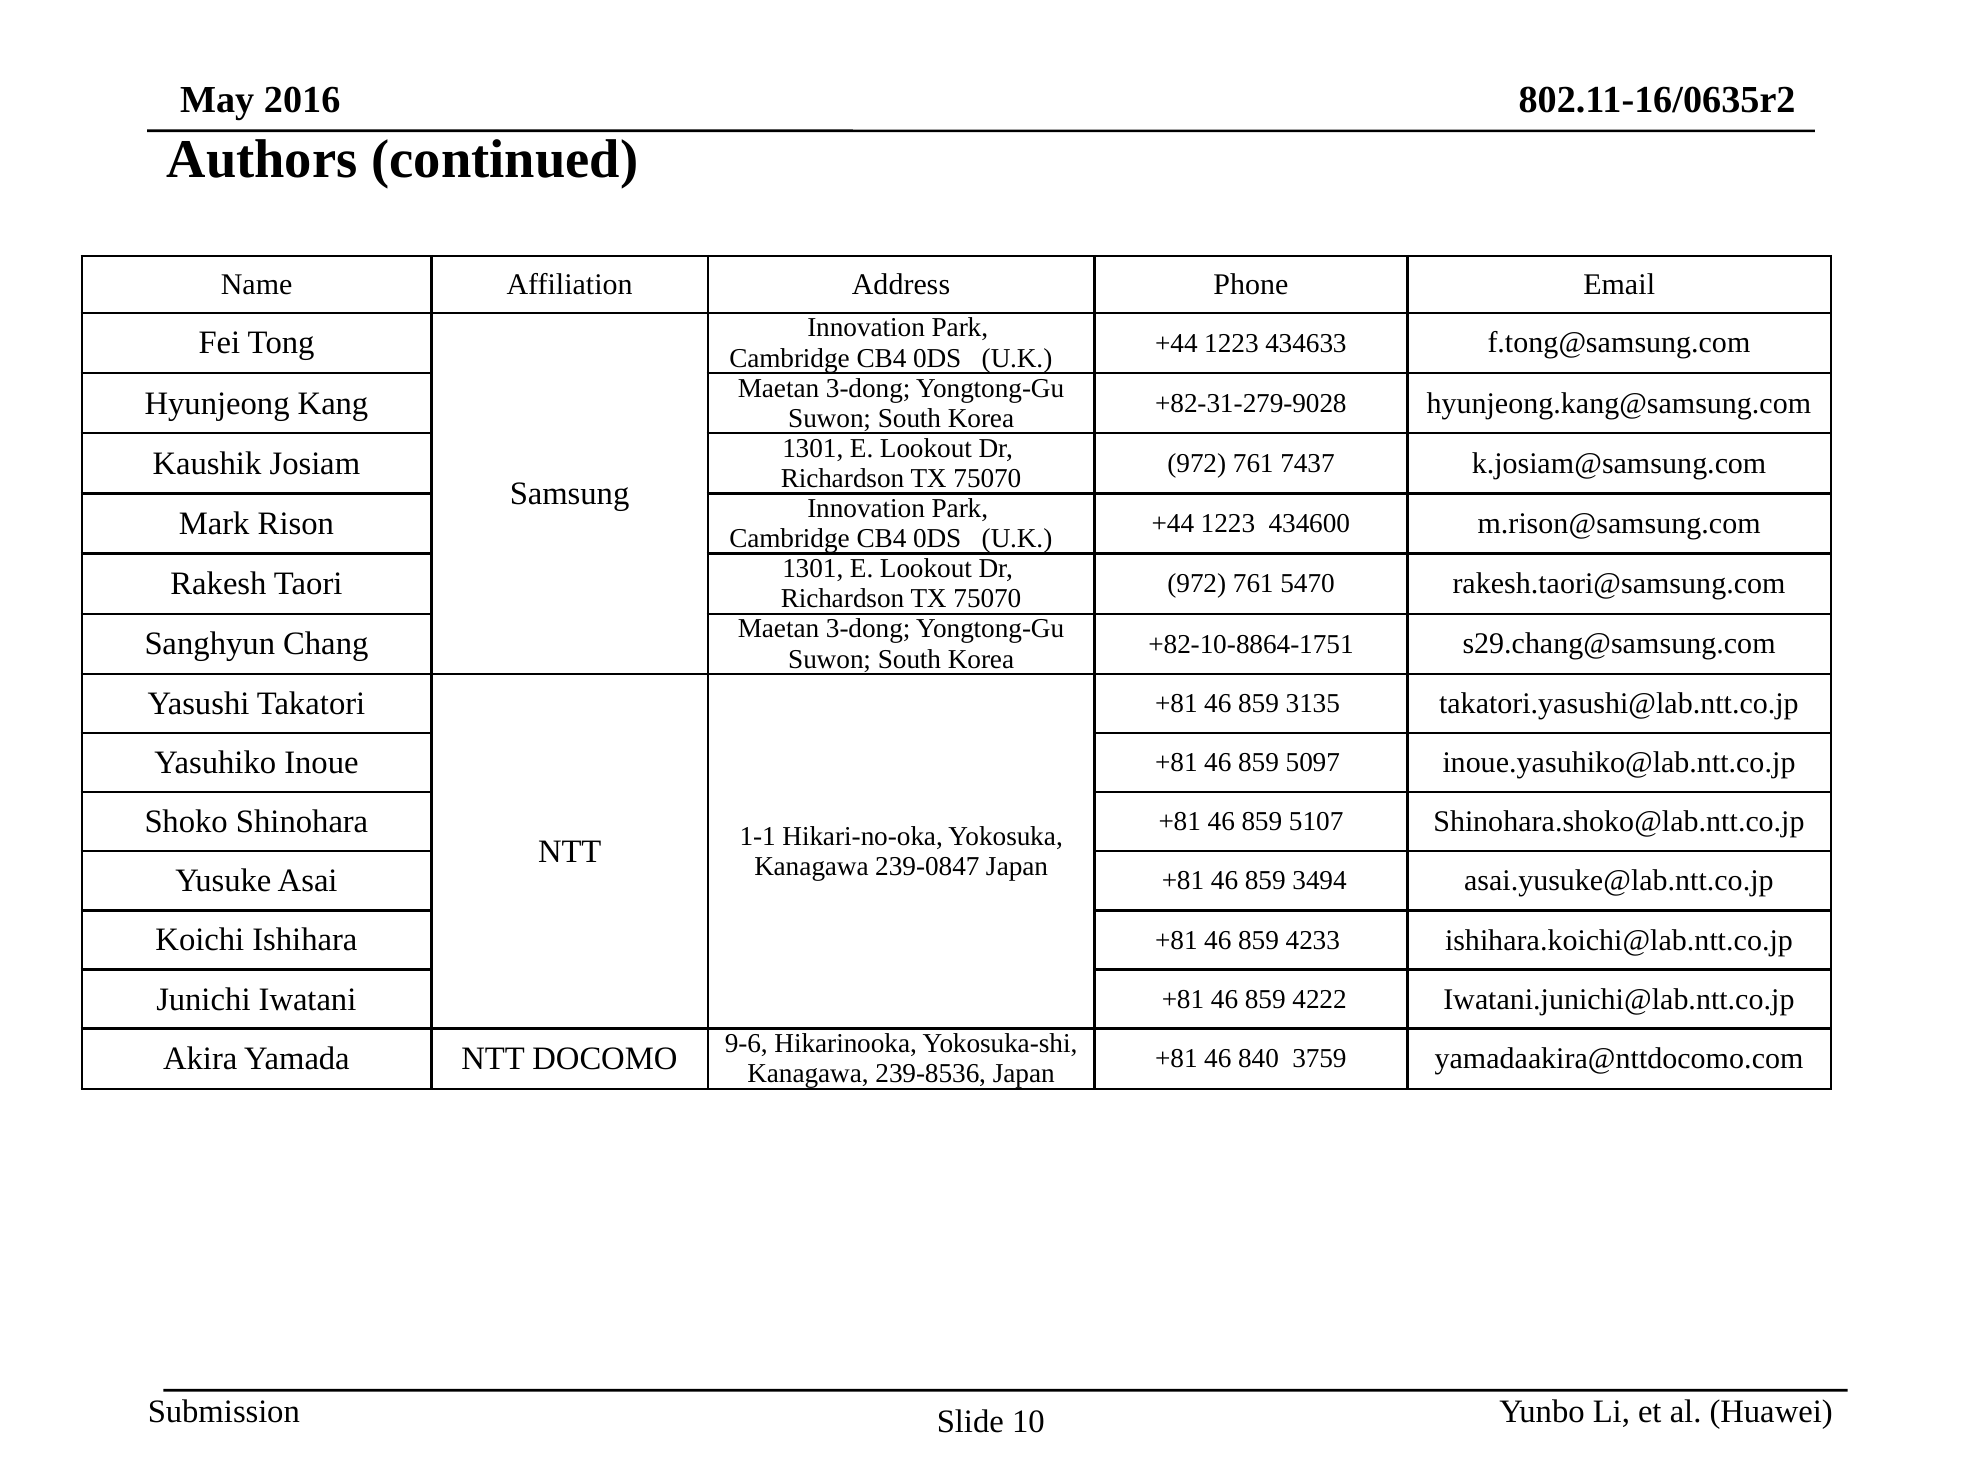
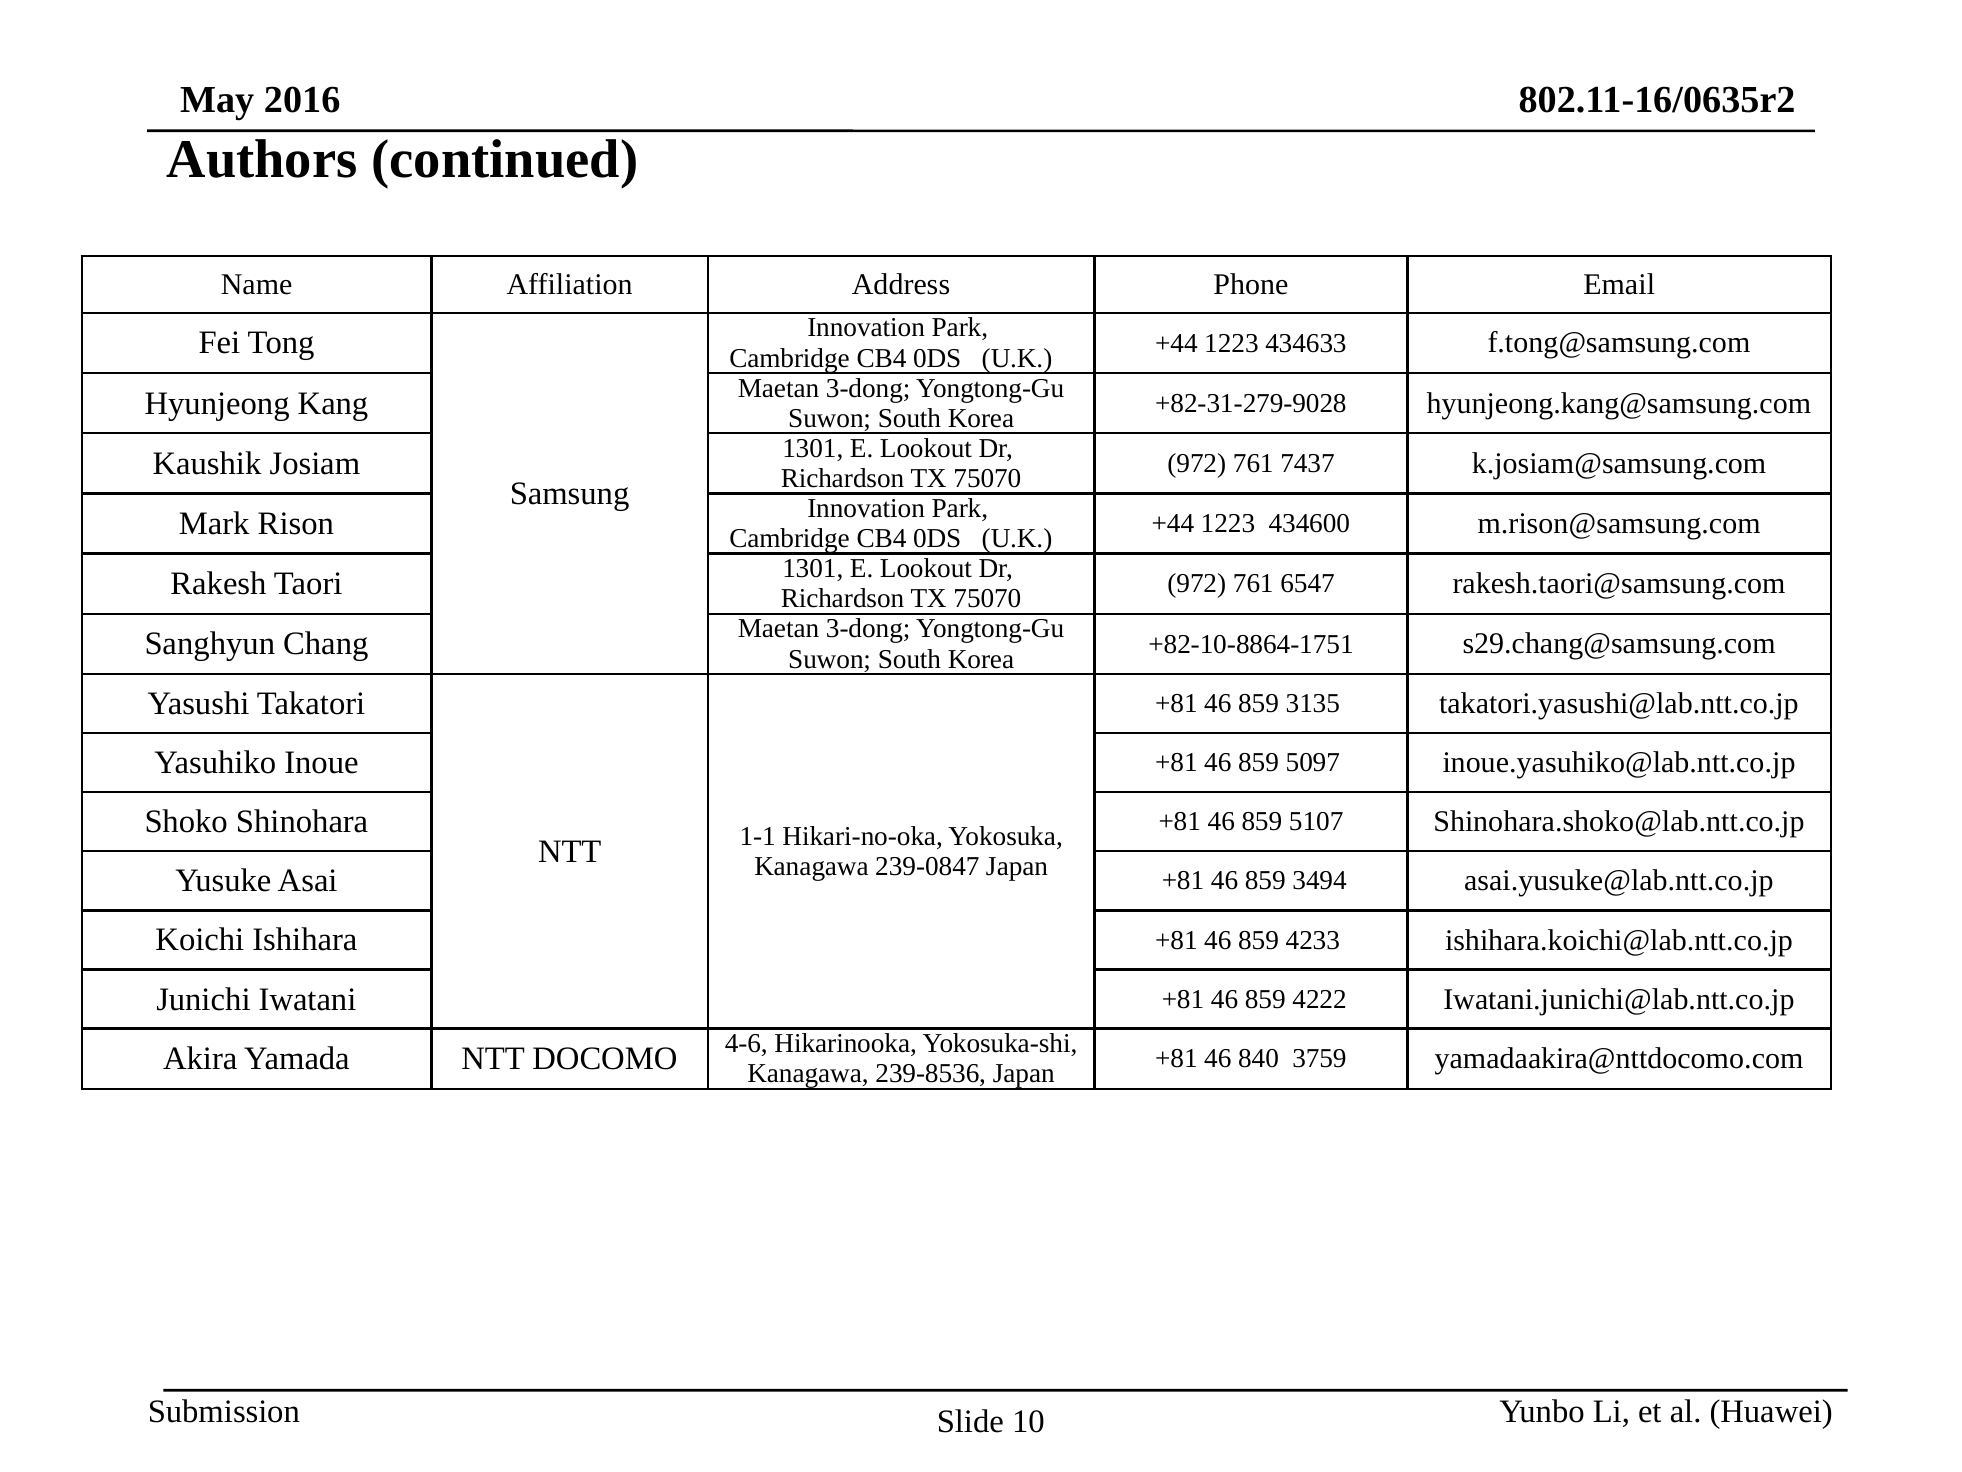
5470: 5470 -> 6547 (1308, 584)
9-6: 9-6 -> 4-6 (746, 1043)
